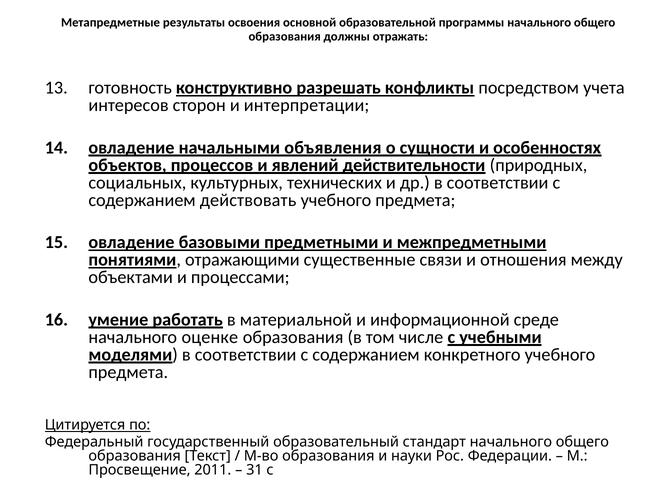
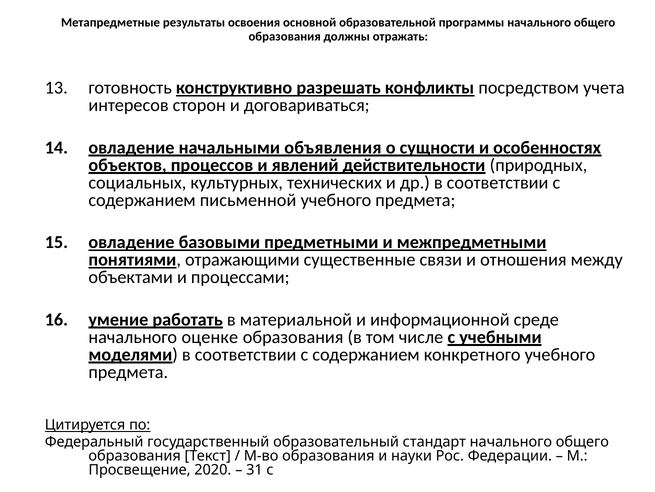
интерпретации: интерпретации -> договариваться (307, 105)
действовать: действовать -> письменной (248, 200)
2011: 2011 -> 2020 (213, 469)
